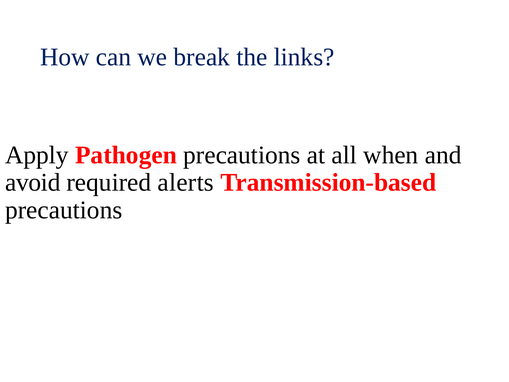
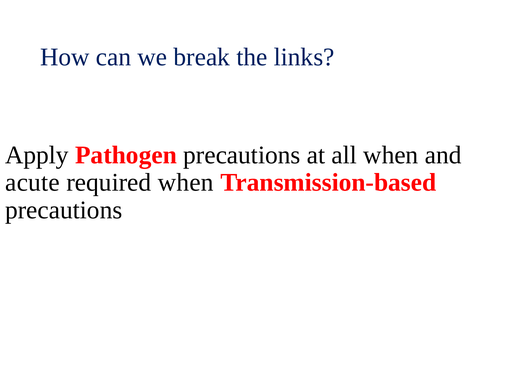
avoid: avoid -> acute (32, 182)
required alerts: alerts -> when (186, 182)
